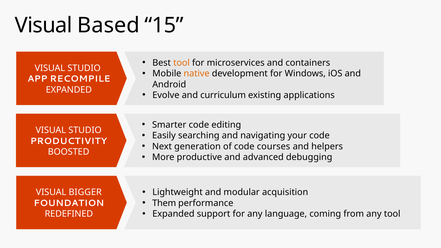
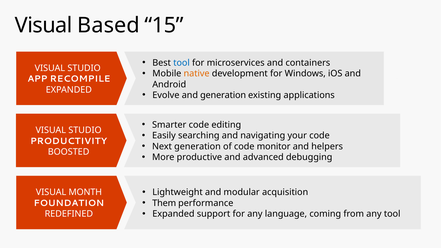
tool colour: orange -> blue (182, 63)
and curriculum: curriculum -> generation (223, 95)
courses: courses -> monitor (274, 146)
BIGGER: BIGGER -> MONTH (85, 192)
